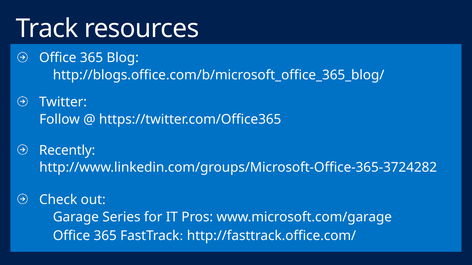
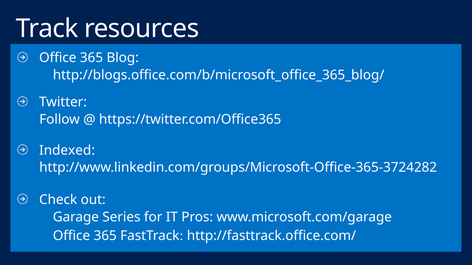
Recently: Recently -> Indexed (67, 151)
